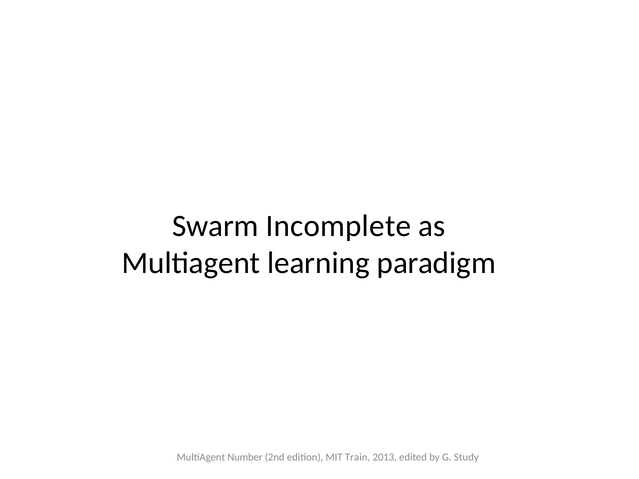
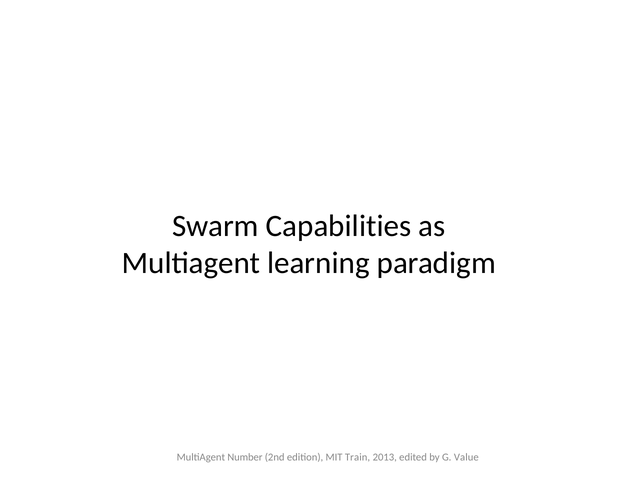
Incomplete: Incomplete -> Capabilities (339, 226)
Study: Study -> Value (466, 458)
